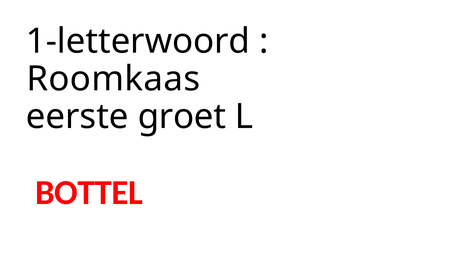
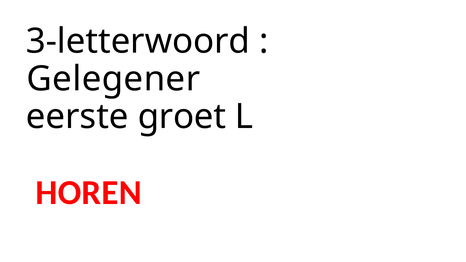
1-letterwoord: 1-letterwoord -> 3-letterwoord (138, 41)
Roomkaas: Roomkaas -> Gelegener (113, 79)
BOTTEL: BOTTEL -> HOREN (89, 193)
